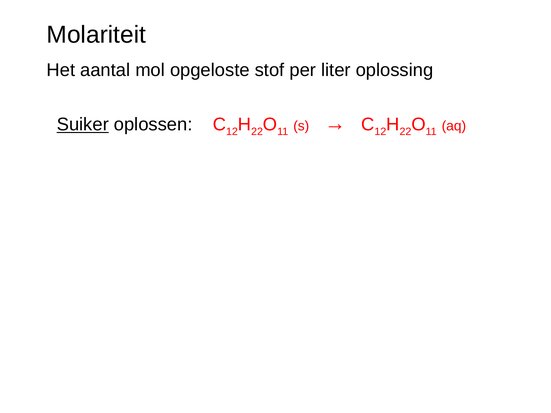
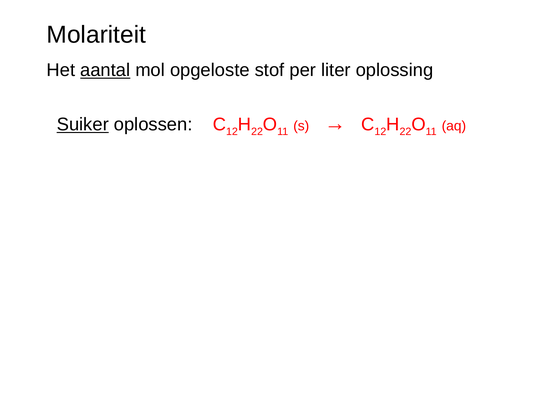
aantal underline: none -> present (105, 70)
